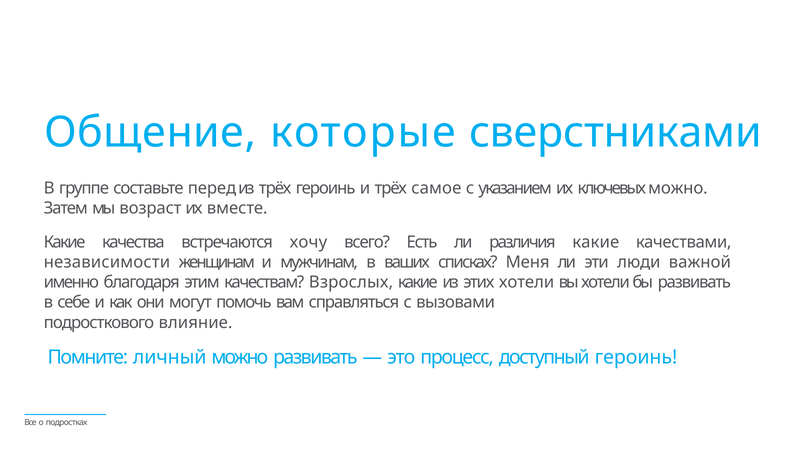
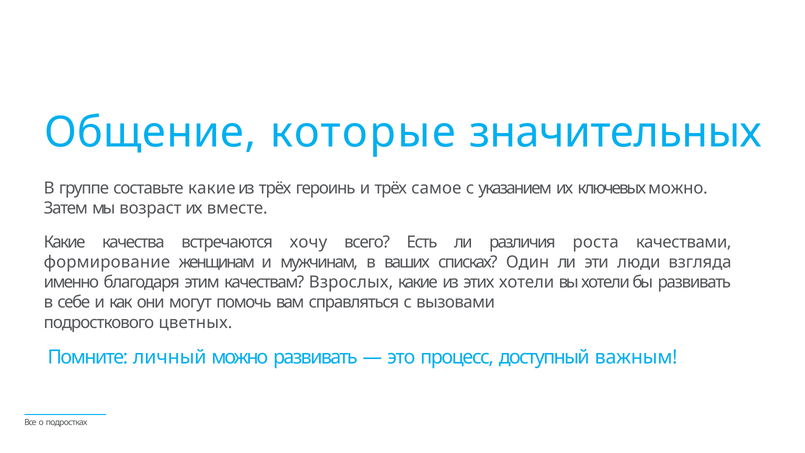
сверстниками: сверстниками -> значительных (615, 132)
составьте перед: перед -> какие (212, 188)
различия какие: какие -> роста (596, 242)
независимости: независимости -> формирование (107, 262)
Меня: Меня -> Один (528, 262)
важной: важной -> взгляда (700, 262)
влияние: влияние -> цветных (195, 323)
доступный героинь: героинь -> важным (636, 357)
